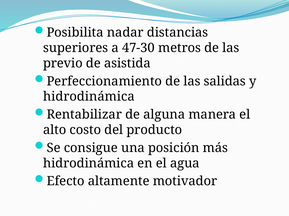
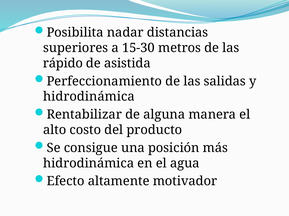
47-30: 47-30 -> 15-30 (138, 48)
previo: previo -> rápido (63, 63)
